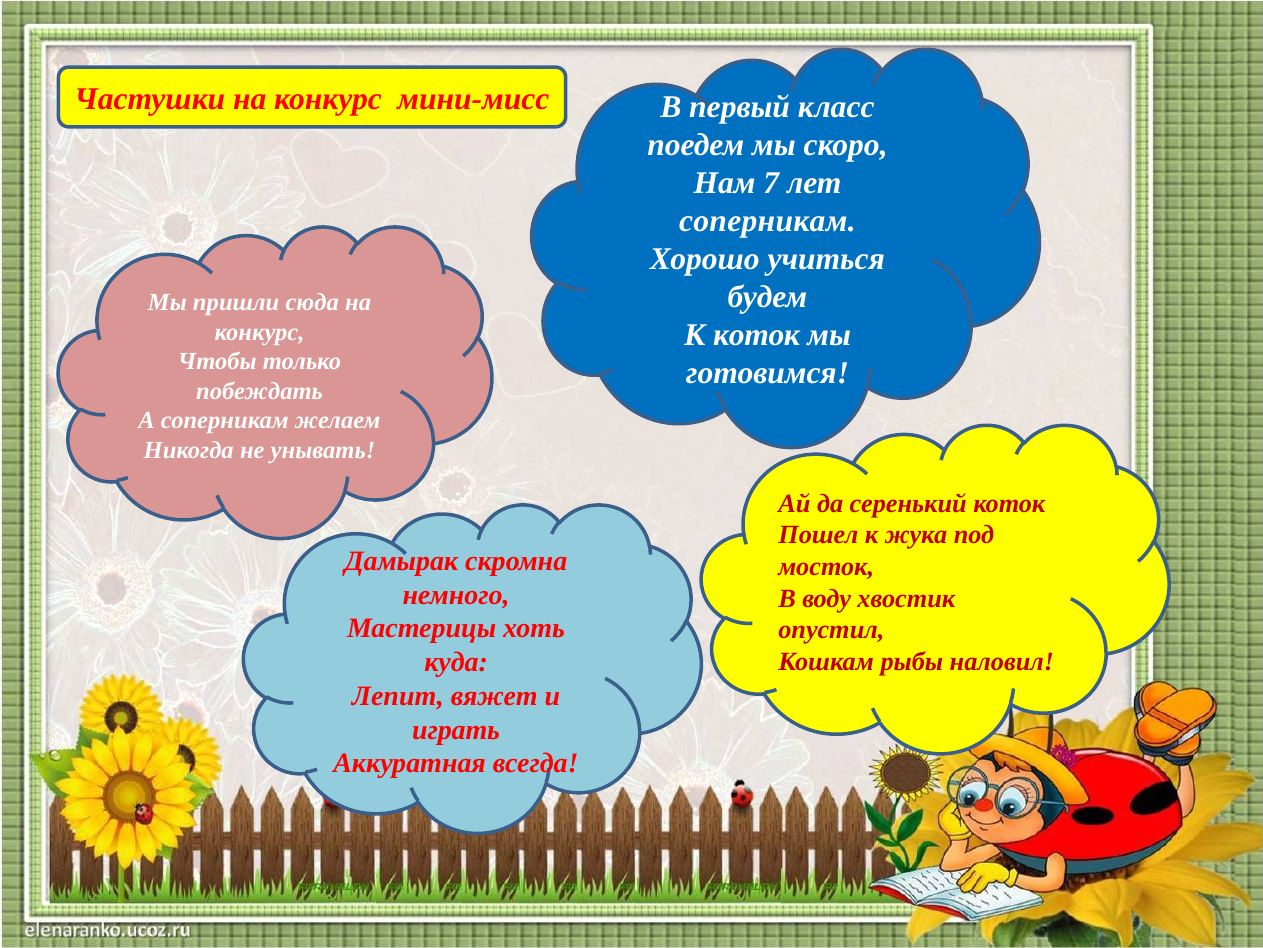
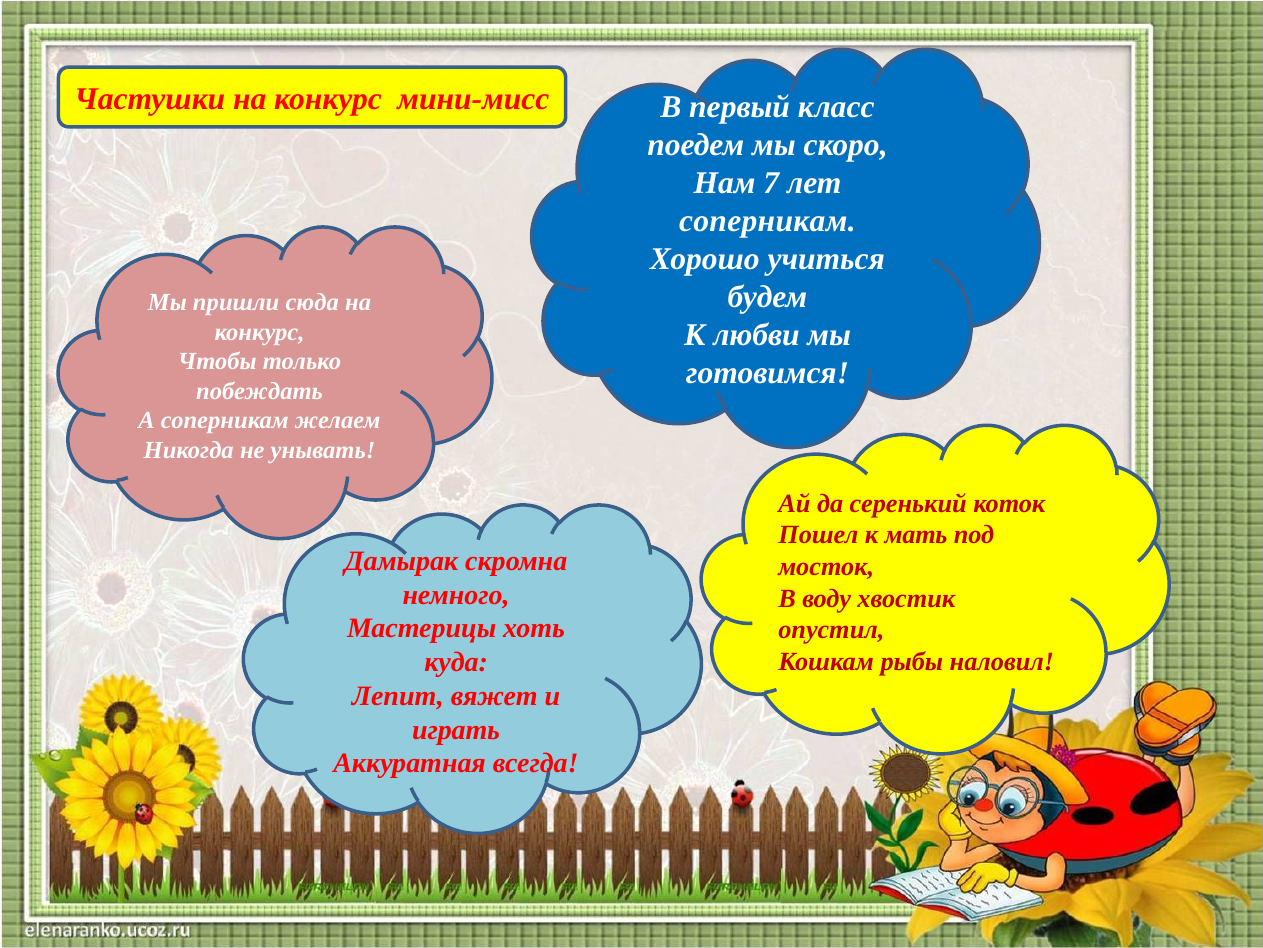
К коток: коток -> любви (756, 335)
жука: жука -> мать (916, 535)
